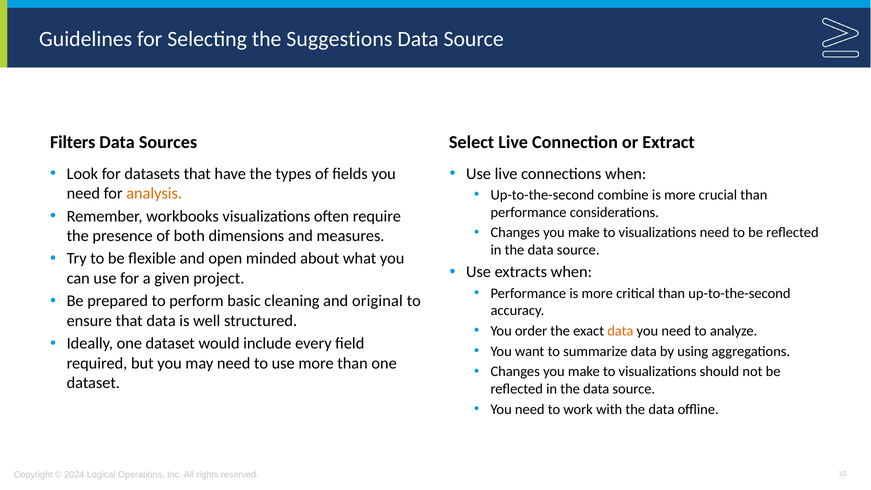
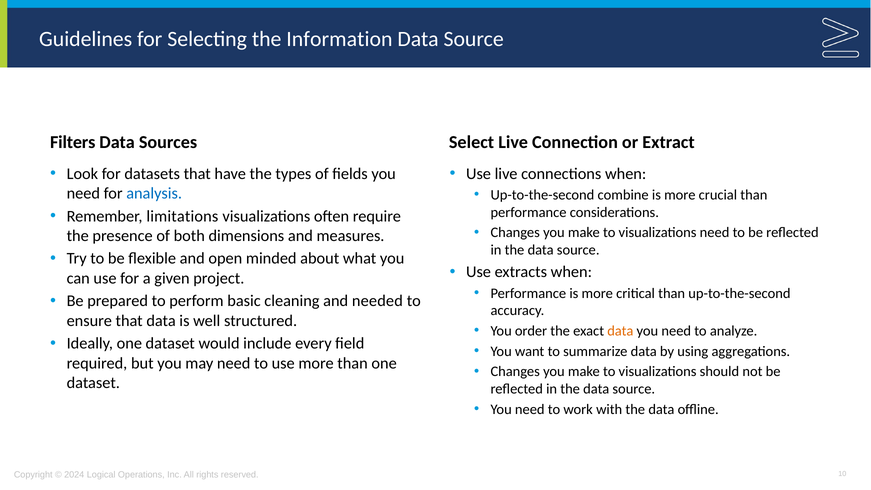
Suggestions: Suggestions -> Information (339, 39)
analysis colour: orange -> blue (154, 193)
workbooks: workbooks -> limitations (182, 216)
original: original -> needed (377, 301)
